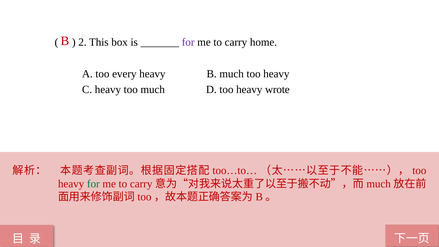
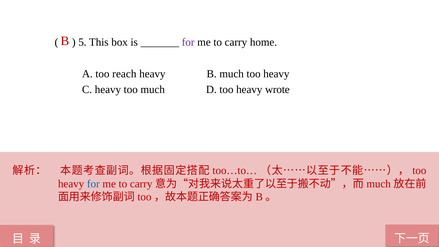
2: 2 -> 5 (82, 42)
every: every -> reach (124, 74)
for colour: green -> blue (93, 184)
